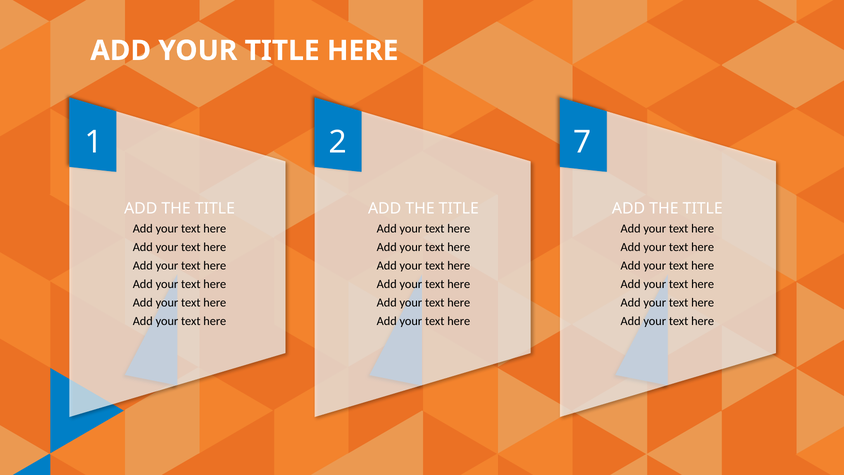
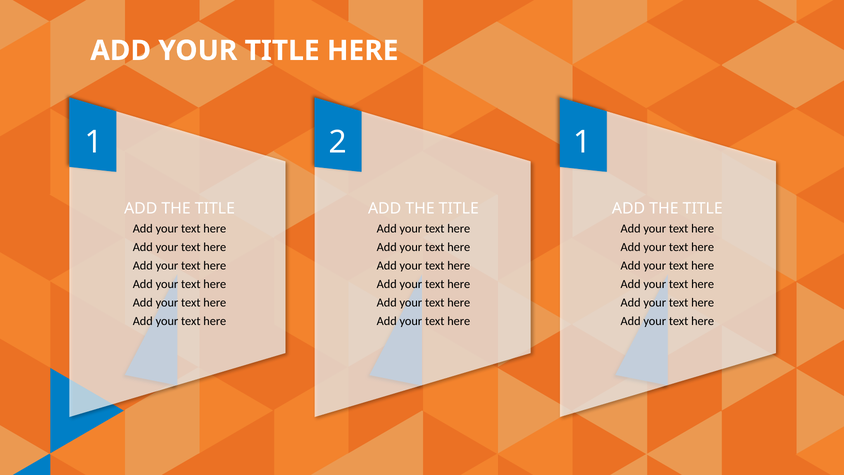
2 7: 7 -> 1 (582, 142)
